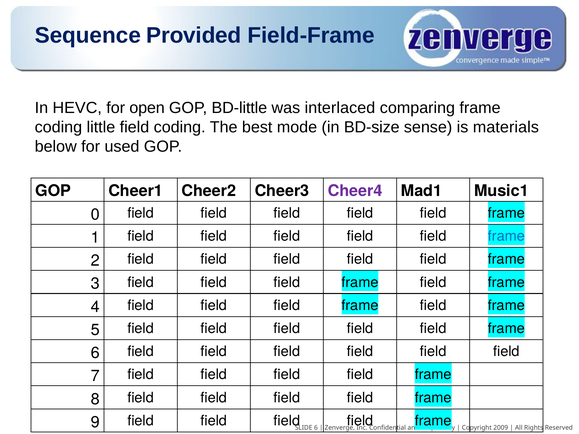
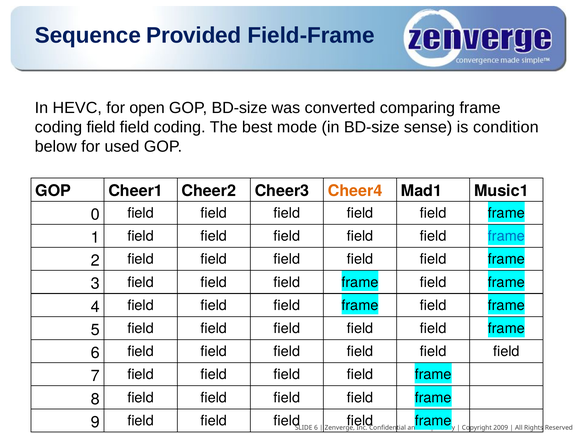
GOP BD-little: BD-little -> BD-size (239, 108)
interlaced: interlaced -> converted (340, 108)
coding little: little -> field (101, 127)
materials: materials -> condition (506, 127)
Cheer4 colour: purple -> orange (355, 191)
